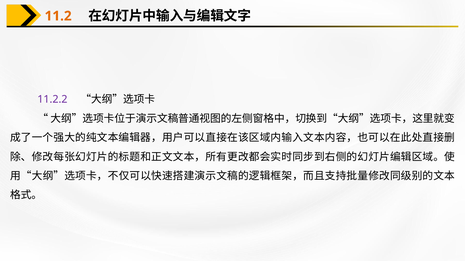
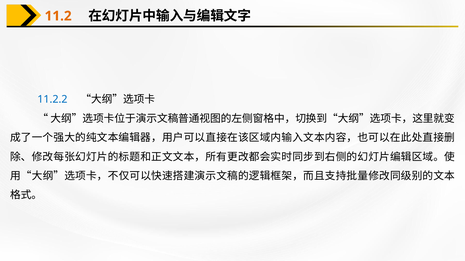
11.2.2 colour: purple -> blue (52, 100)
